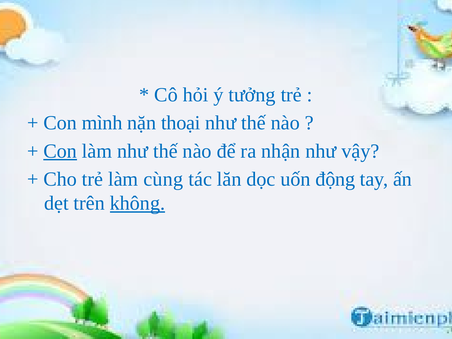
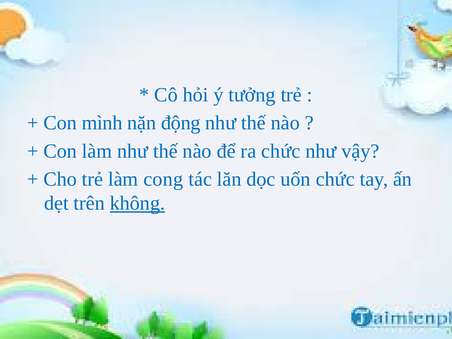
thoại: thoại -> động (181, 123)
Con underline: present -> none (60, 151)
ra nhận: nhận -> chức (281, 151)
cùng: cùng -> cong (163, 179)
uốn động: động -> chức (335, 179)
